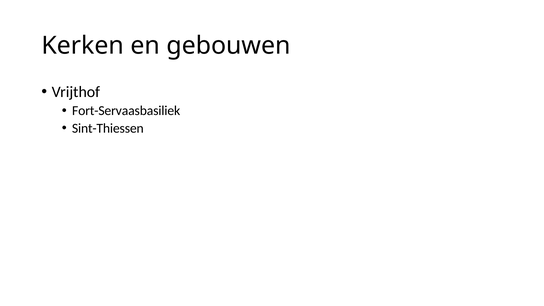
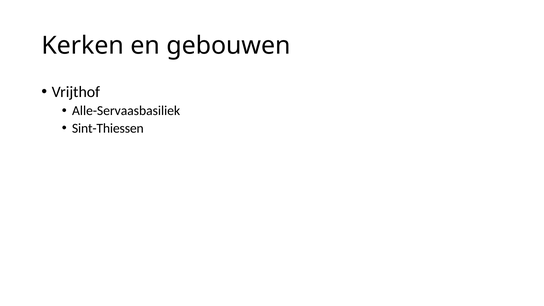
Fort-Servaasbasiliek: Fort-Servaasbasiliek -> Alle-Servaasbasiliek (126, 111)
